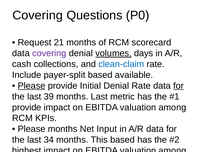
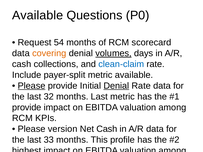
Covering: Covering -> Available (38, 15)
21: 21 -> 54 (59, 43)
covering colour: purple -> orange (49, 53)
payer-split based: based -> metric (100, 75)
Denial underline: none -> present (116, 86)
for underline: present -> none (179, 86)
39: 39 -> 32 (49, 97)
Please months: months -> version (63, 129)
Net Input: Input -> Cash (107, 129)
34: 34 -> 33 (49, 140)
This based: based -> profile (123, 140)
